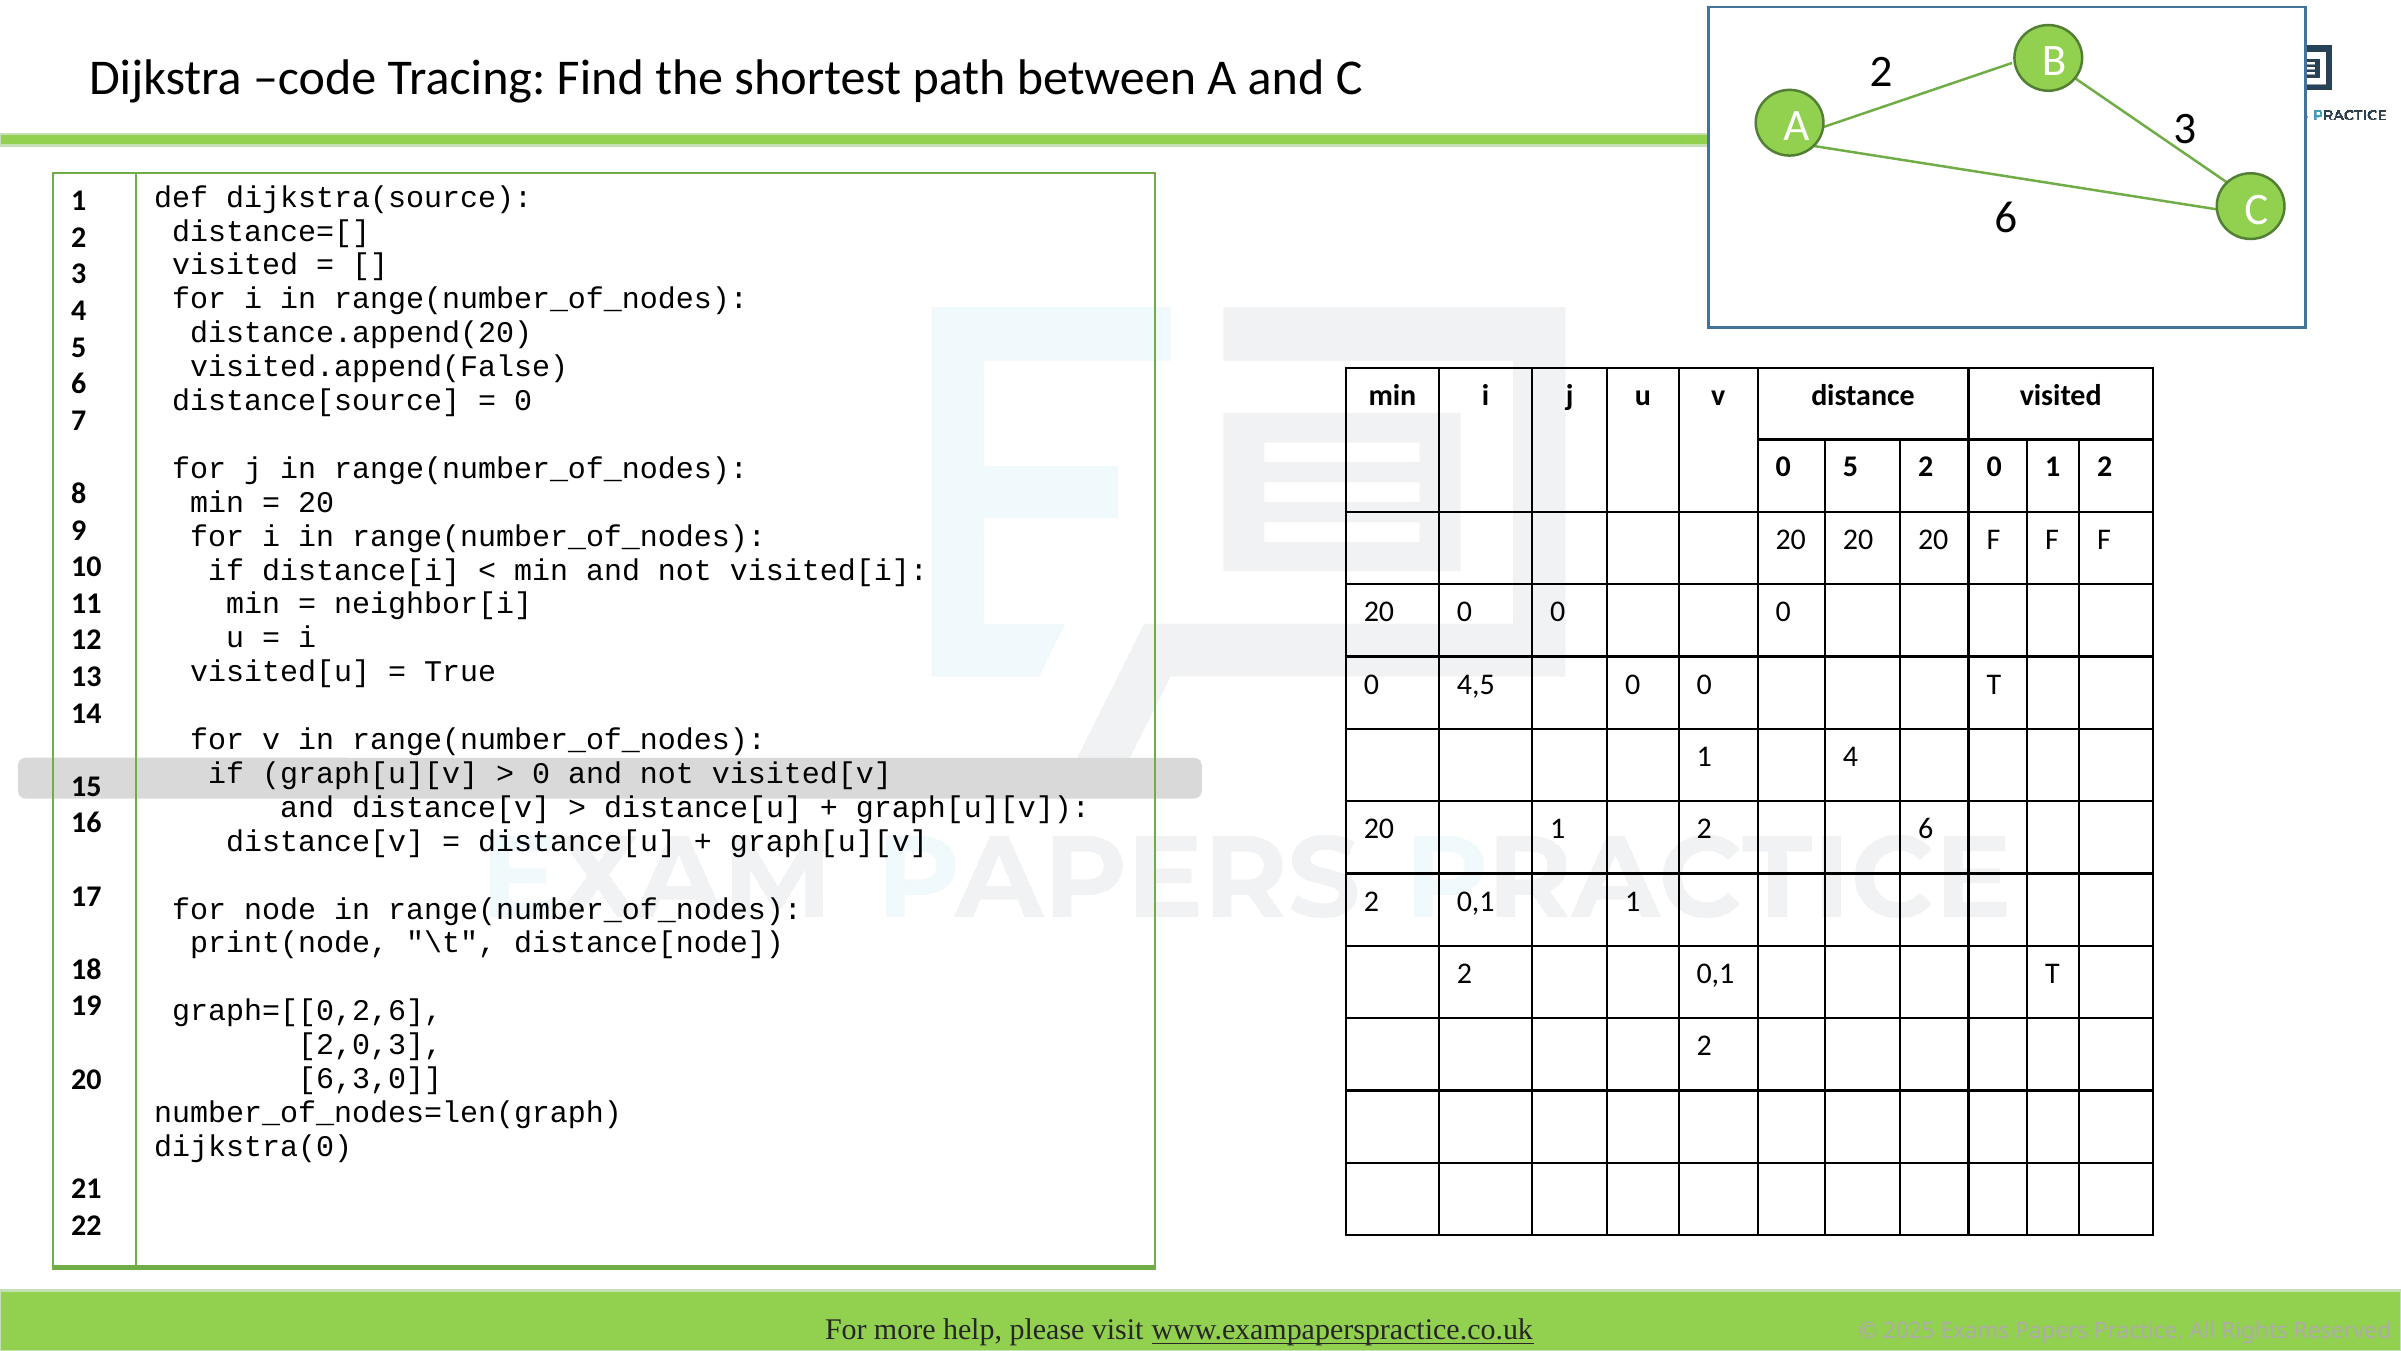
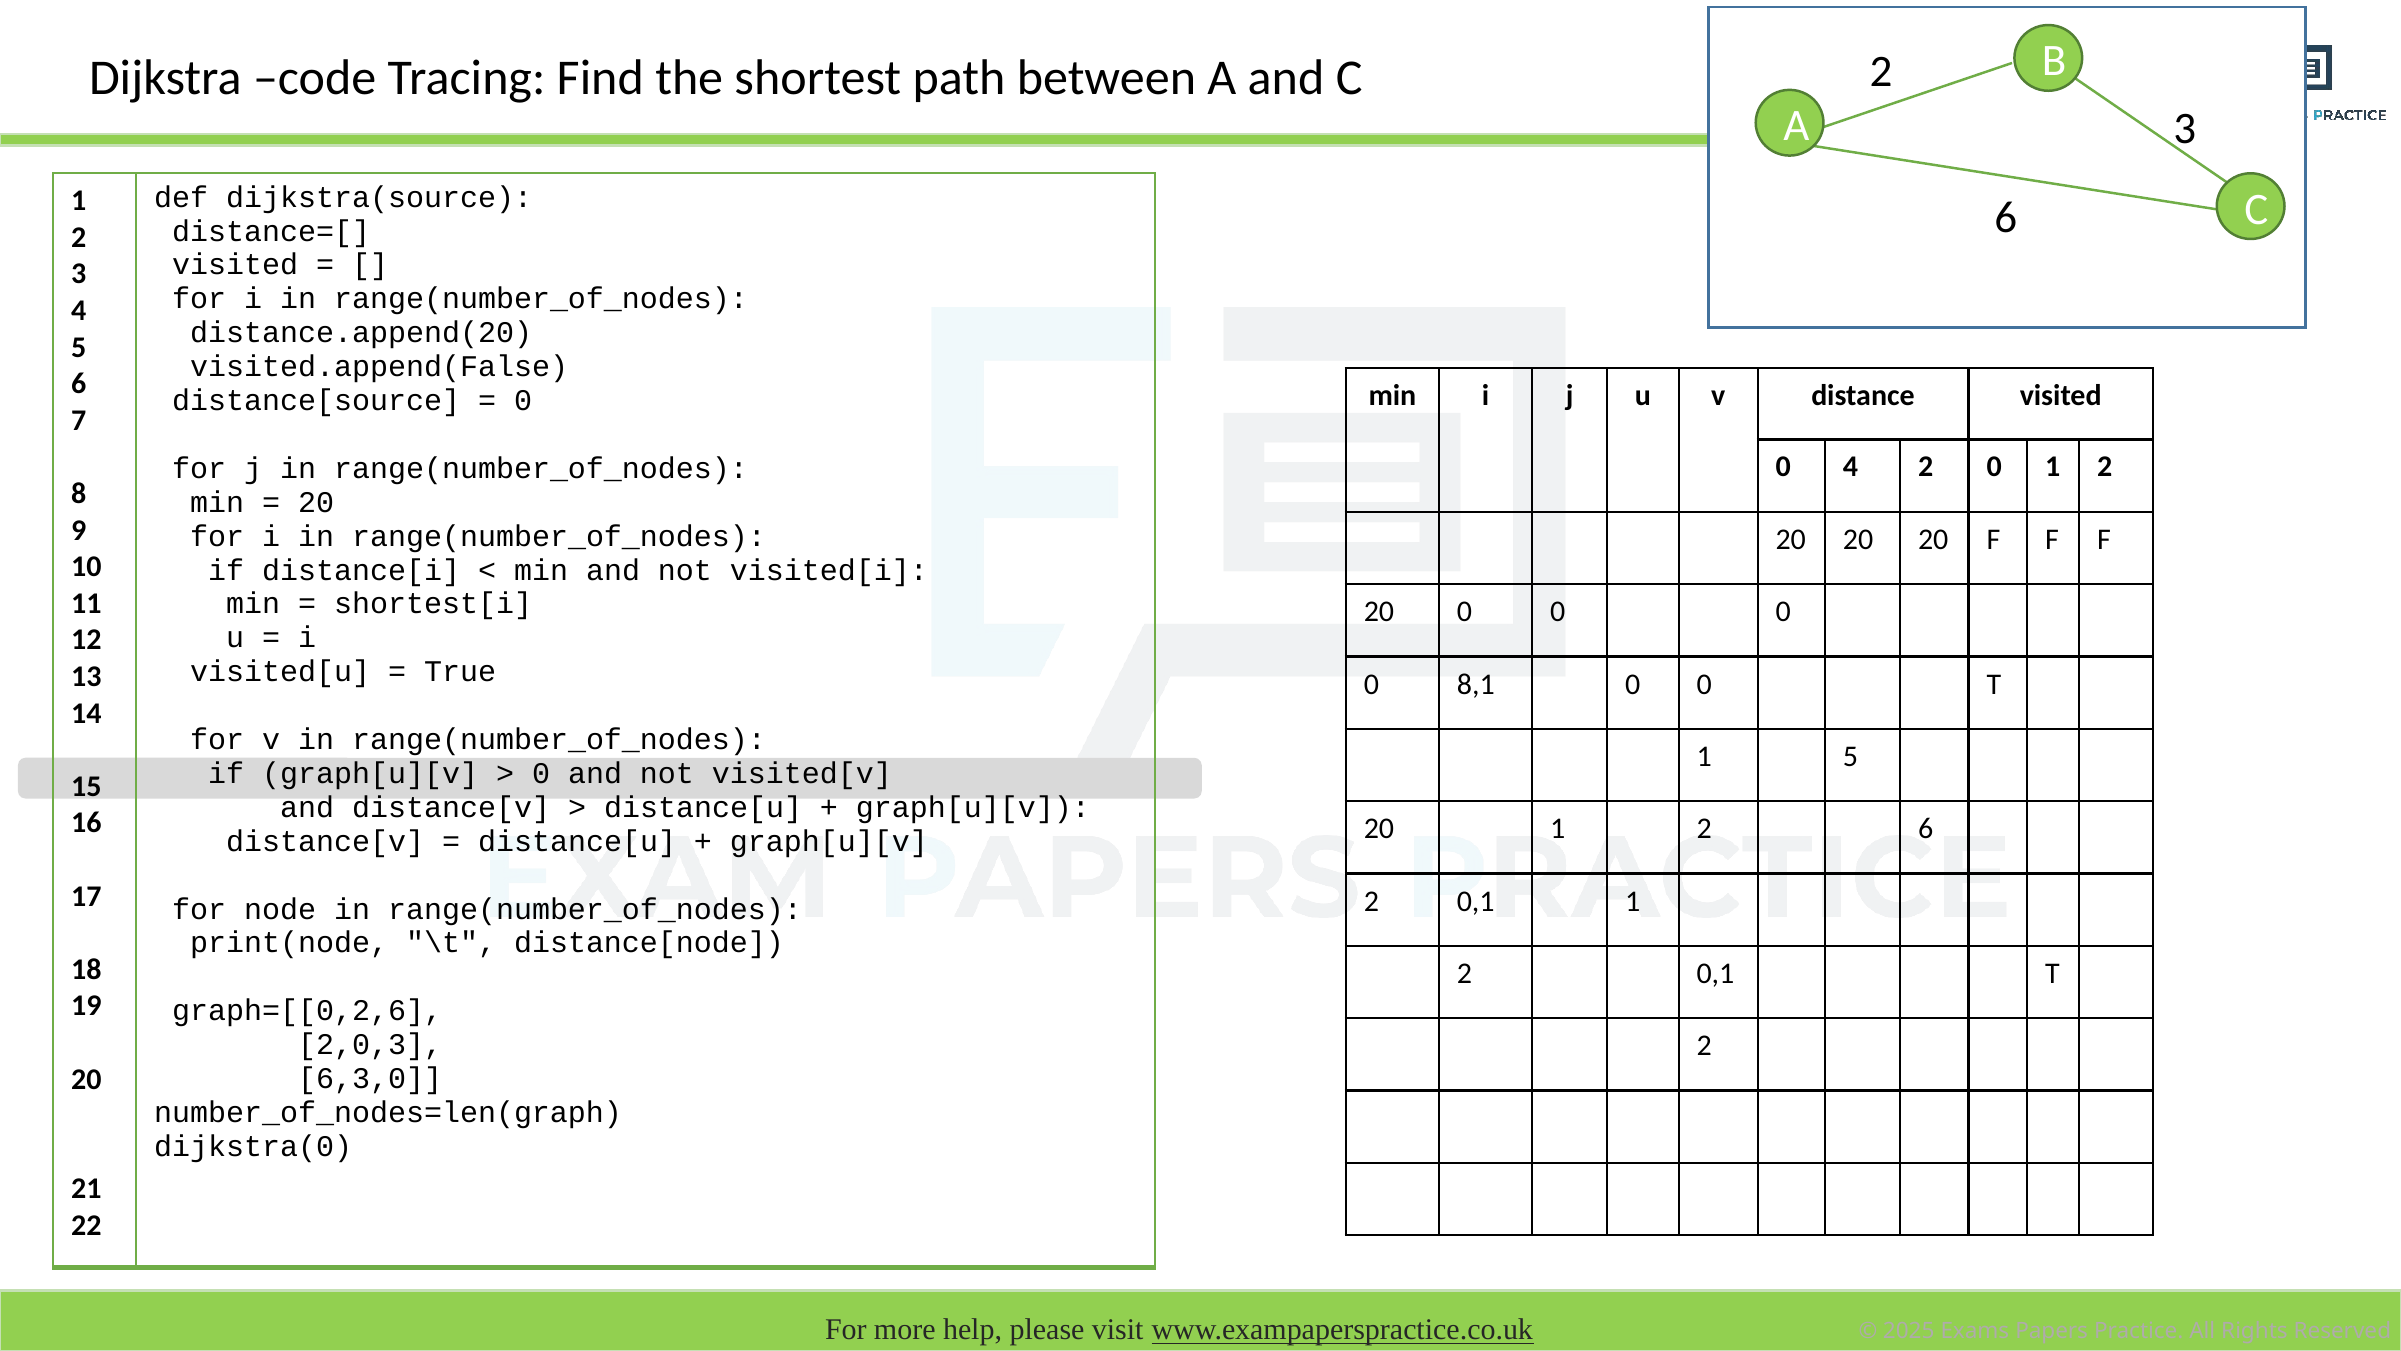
0 5: 5 -> 4 (1851, 467)
neighbor[i: neighbor[i -> shortest[i (433, 604)
4,5: 4,5 -> 8,1 (1476, 684)
1 4: 4 -> 5 (1851, 756)
